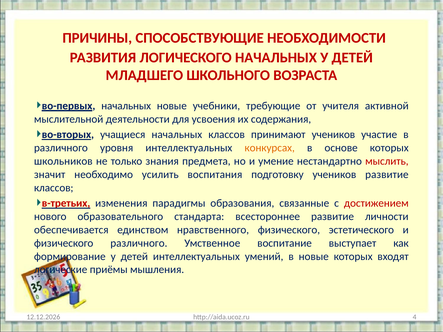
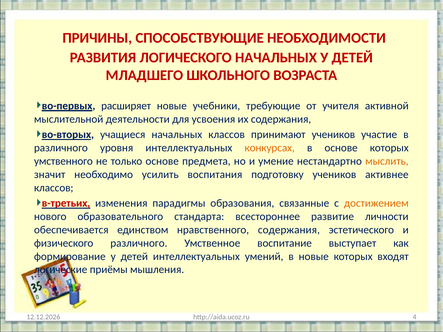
во-первых начальных: начальных -> расширяет (126, 106)
школьников: школьников -> умственного (63, 161)
только знания: знания -> основе (162, 161)
мыслить colour: red -> orange (387, 161)
учеников развитие: развитие -> активнее (387, 175)
достижением colour: red -> orange (376, 203)
нравственного физического: физического -> содержания (289, 230)
